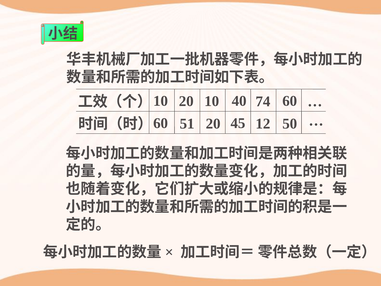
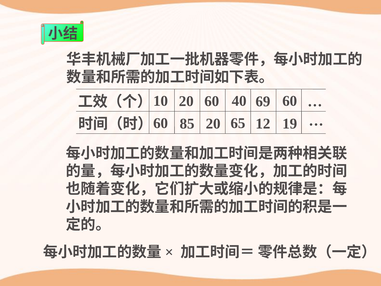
20 10: 10 -> 60 (212, 101)
74: 74 -> 69 (263, 101)
51: 51 -> 85 (187, 124)
45: 45 -> 65 (238, 123)
50: 50 -> 19 (290, 124)
